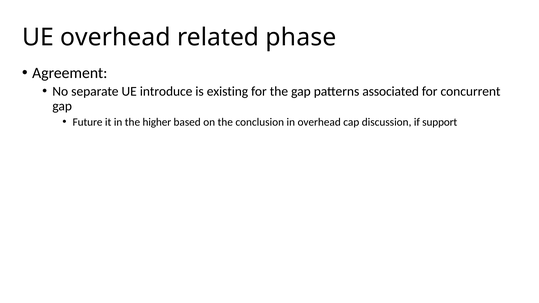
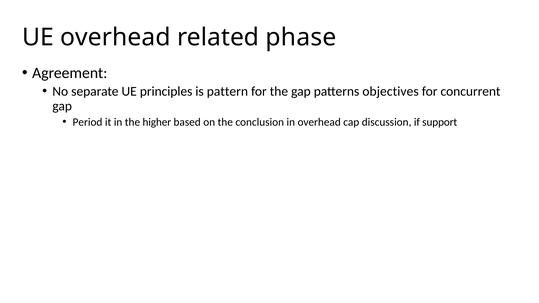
introduce: introduce -> principles (166, 91)
existing: existing -> pattern (227, 91)
associated: associated -> objectives (391, 91)
Future: Future -> Period (87, 122)
